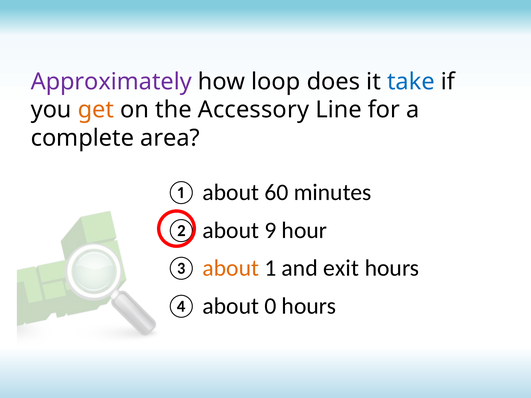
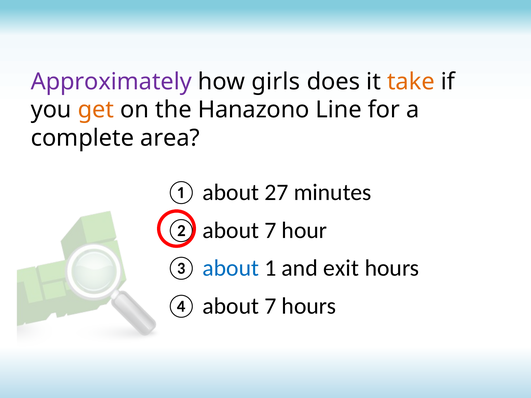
loop: loop -> girls (276, 82)
take colour: blue -> orange (411, 82)
Accessory: Accessory -> Hanazono (254, 110)
60: 60 -> 27 (276, 192)
9: 9 -> 7 (270, 230)
about colour: orange -> blue (231, 268)
④ about 0: 0 -> 7 (270, 306)
